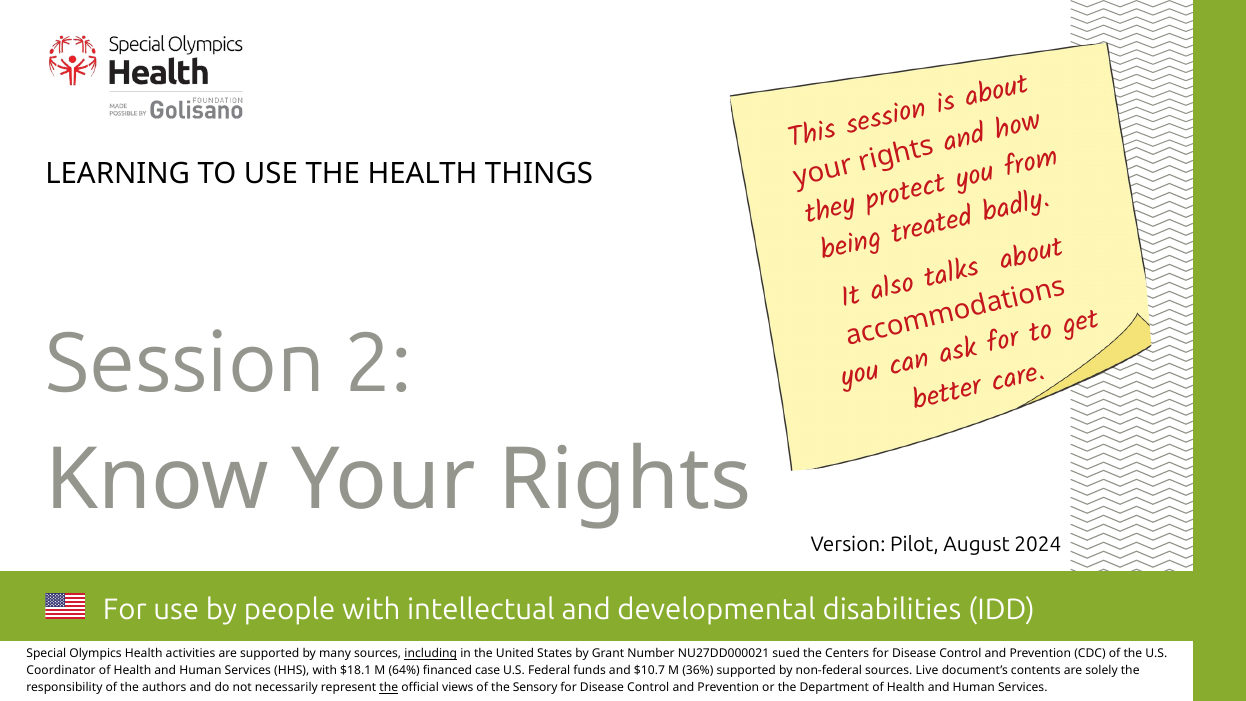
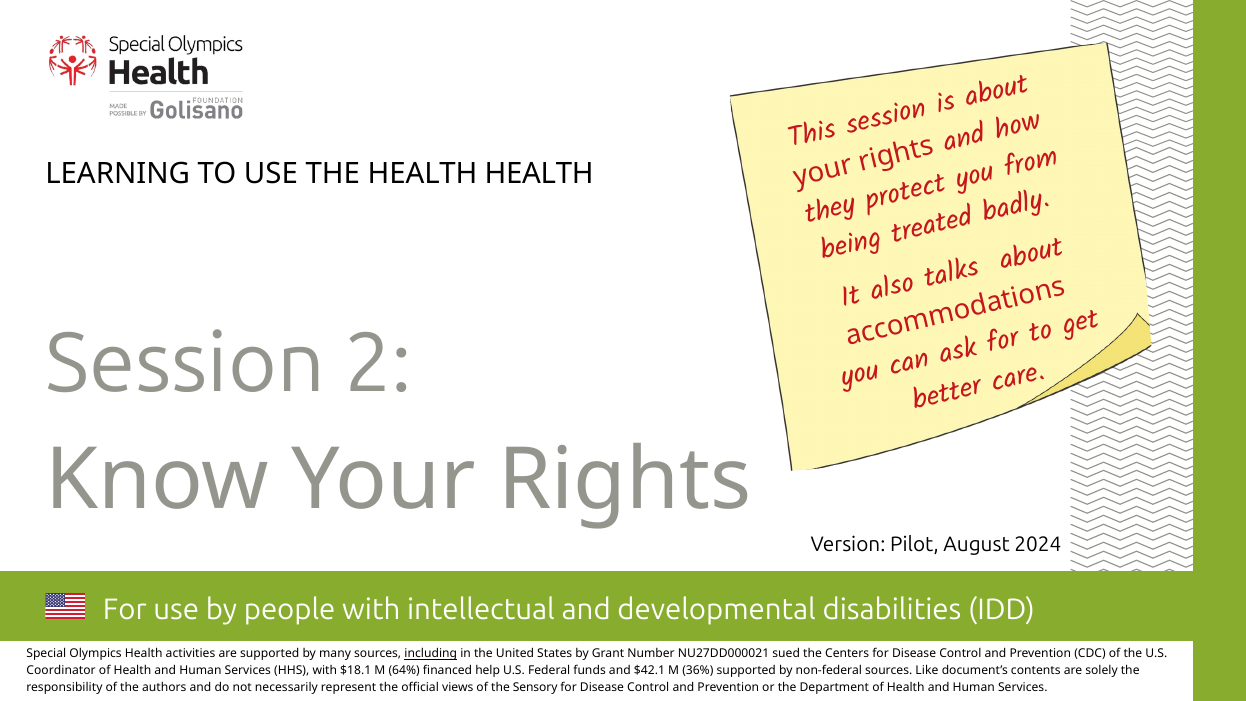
HEALTH THINGS: THINGS -> HEALTH (539, 173)
case: case -> help (488, 671)
$10.7: $10.7 -> $42.1 (649, 671)
Live: Live -> Like (927, 671)
the underline: present -> none (389, 688)
